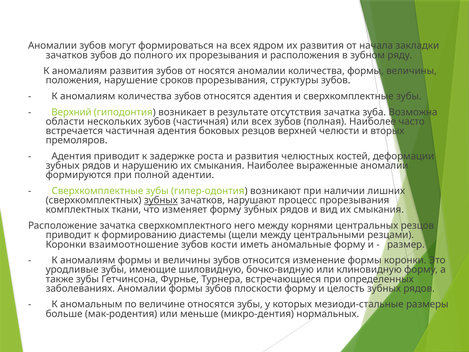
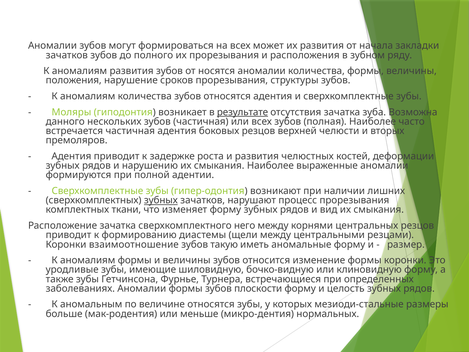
ядром: ядром -> может (268, 46)
Верхний: Верхний -> Моляры (71, 112)
результате underline: none -> present (243, 112)
области: области -> данного (65, 122)
кости: кости -> такую (224, 244)
